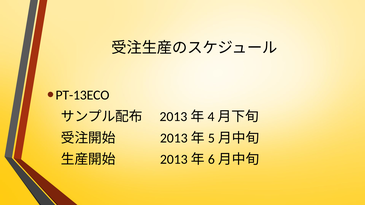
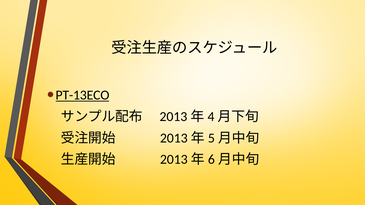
PT-13ECO underline: none -> present (82, 95)
